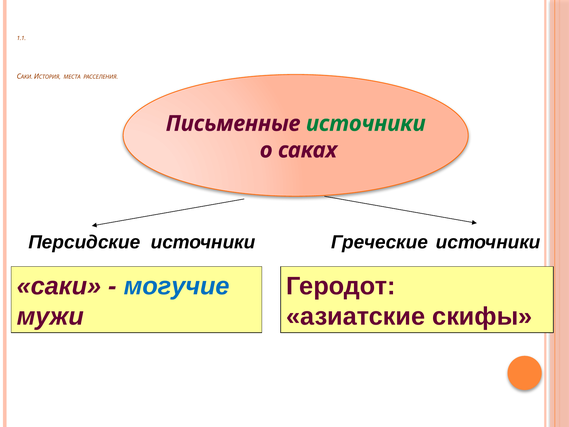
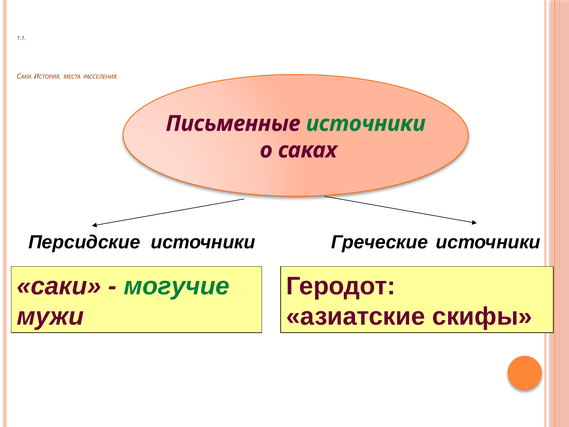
могучие colour: blue -> green (177, 286)
